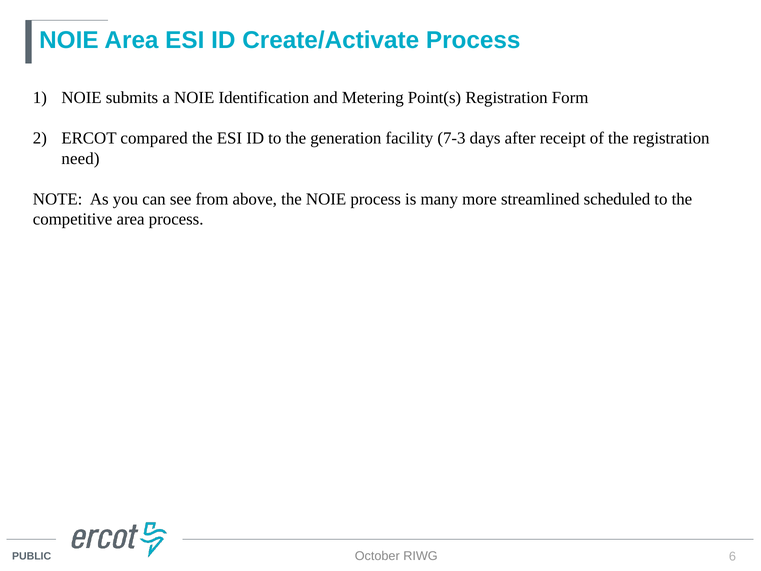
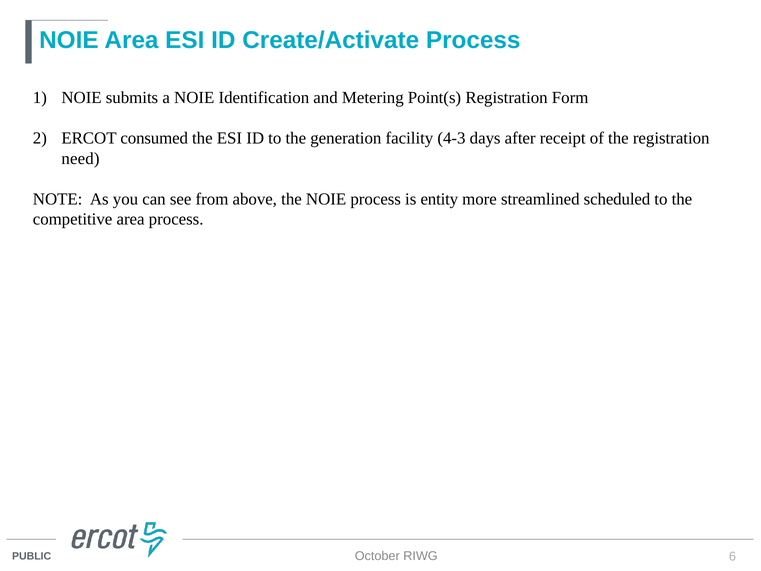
compared: compared -> consumed (154, 138)
7-3: 7-3 -> 4-3 (451, 138)
many: many -> entity (439, 199)
